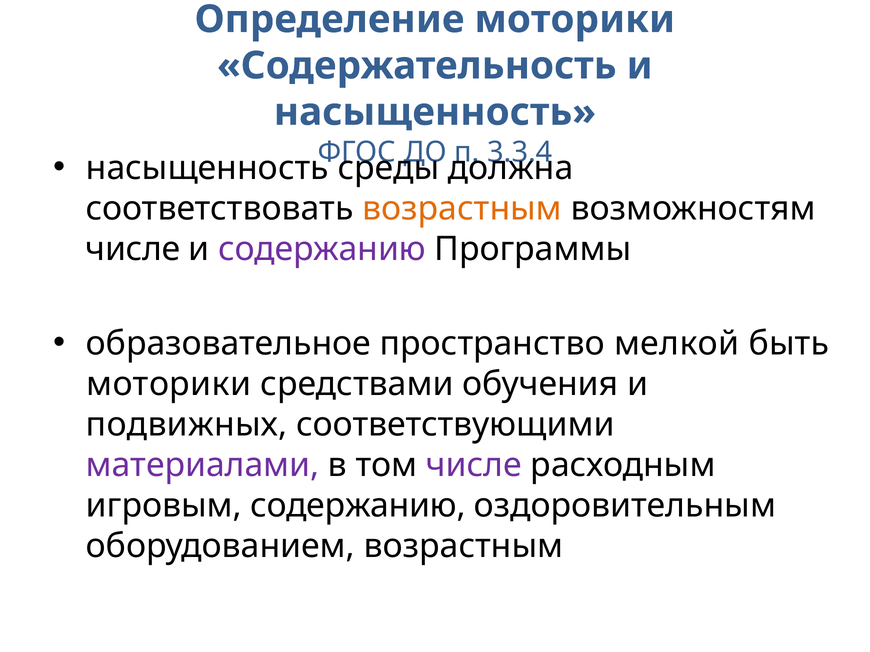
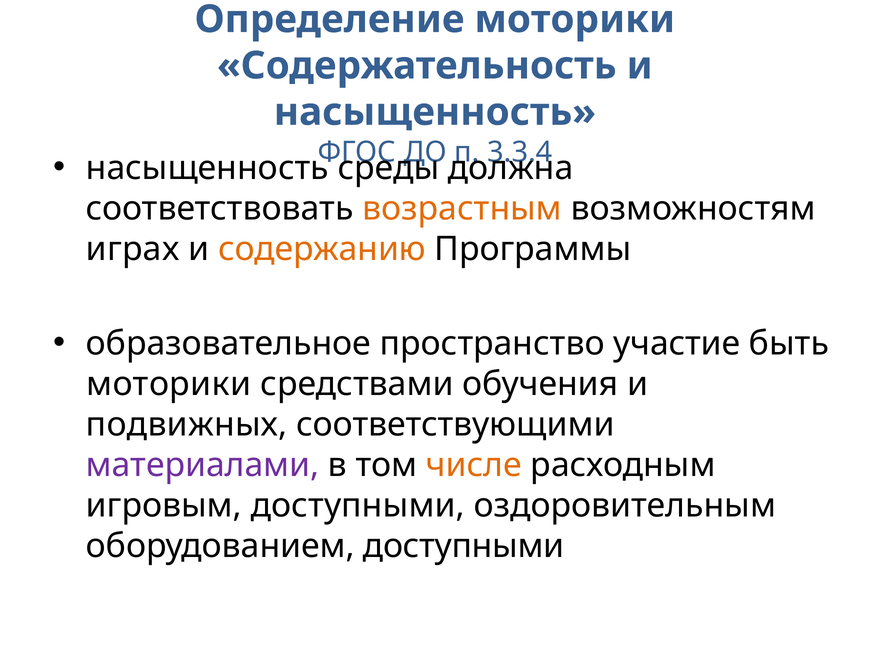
числе: числе -> играх (133, 249)
содержанию colour: purple -> orange (322, 249)
мелкой: мелкой -> участие (677, 344)
числе colour: purple -> orange (474, 465)
игровым содержанию: содержанию -> доступными (358, 506)
оборудованием возрастным: возрастным -> доступными (464, 546)
